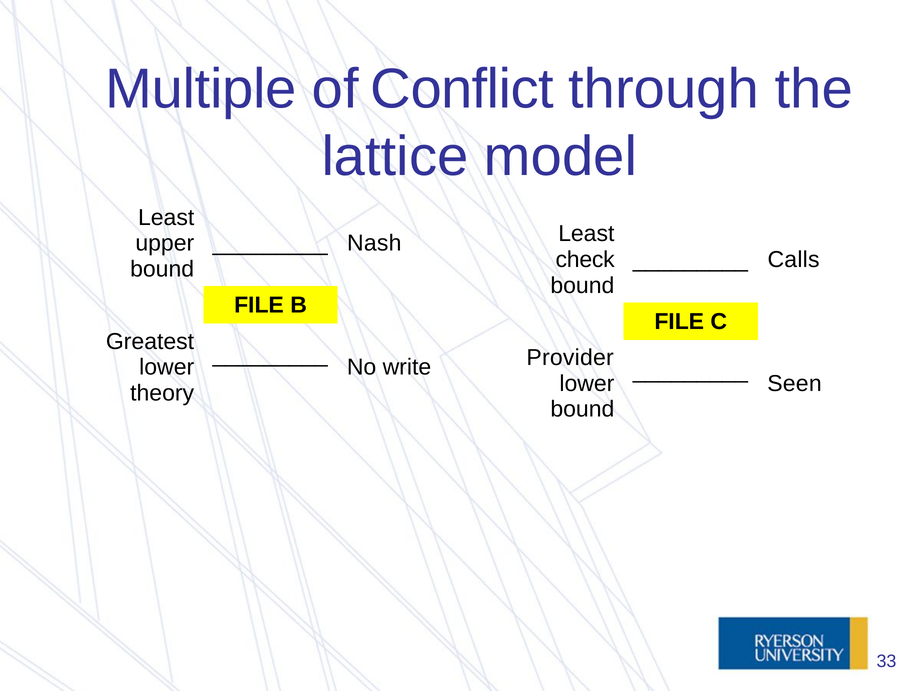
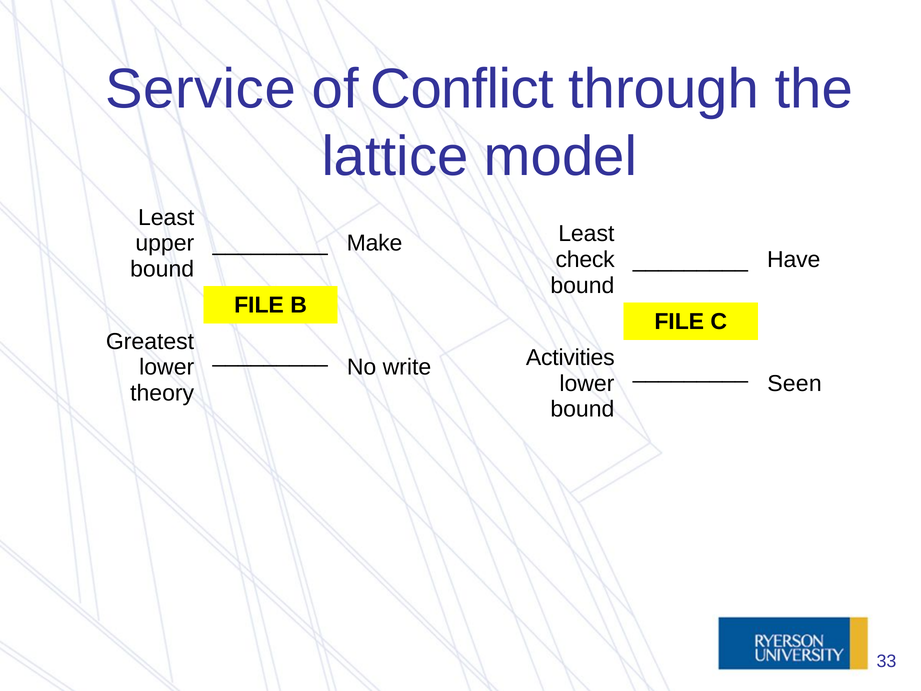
Multiple: Multiple -> Service (201, 89)
Nash: Nash -> Make (375, 243)
Calls: Calls -> Have (794, 260)
Provider: Provider -> Activities (570, 358)
